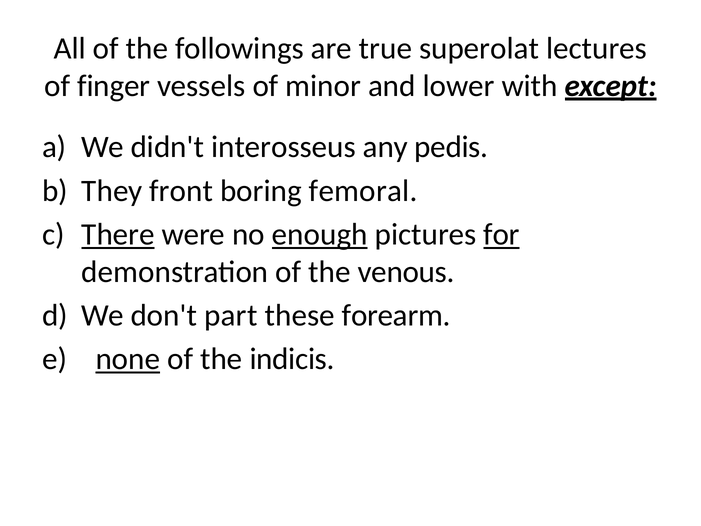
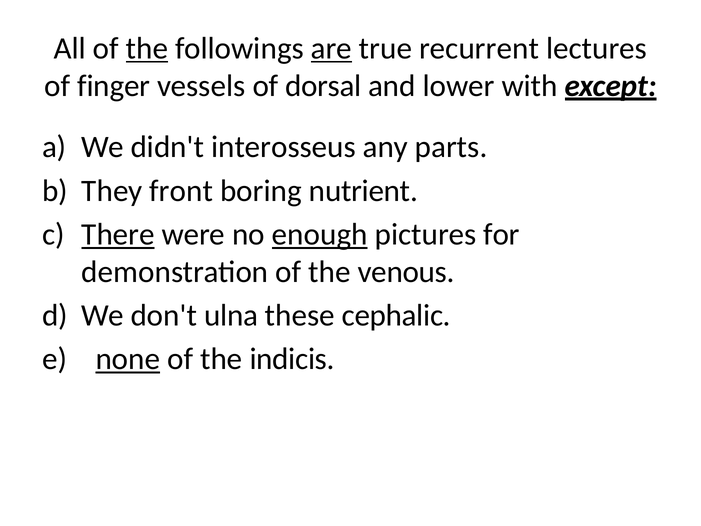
the underline: none -> present (147, 48)
are underline: none -> present (331, 48)
superolat: superolat -> recurrent (479, 48)
minor: minor -> dorsal (323, 86)
pedis: pedis -> parts (451, 147)
femoral: femoral -> nutrient (363, 191)
for underline: present -> none (502, 234)
part: part -> ulna (231, 315)
forearm: forearm -> cephalic (396, 315)
